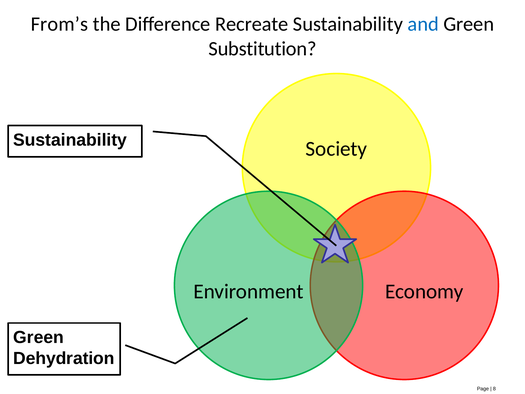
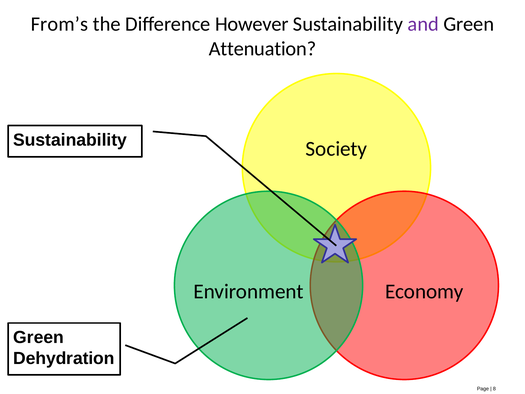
Recreate: Recreate -> However (252, 24)
and colour: blue -> purple (423, 24)
Substitution: Substitution -> Attenuation (263, 49)
